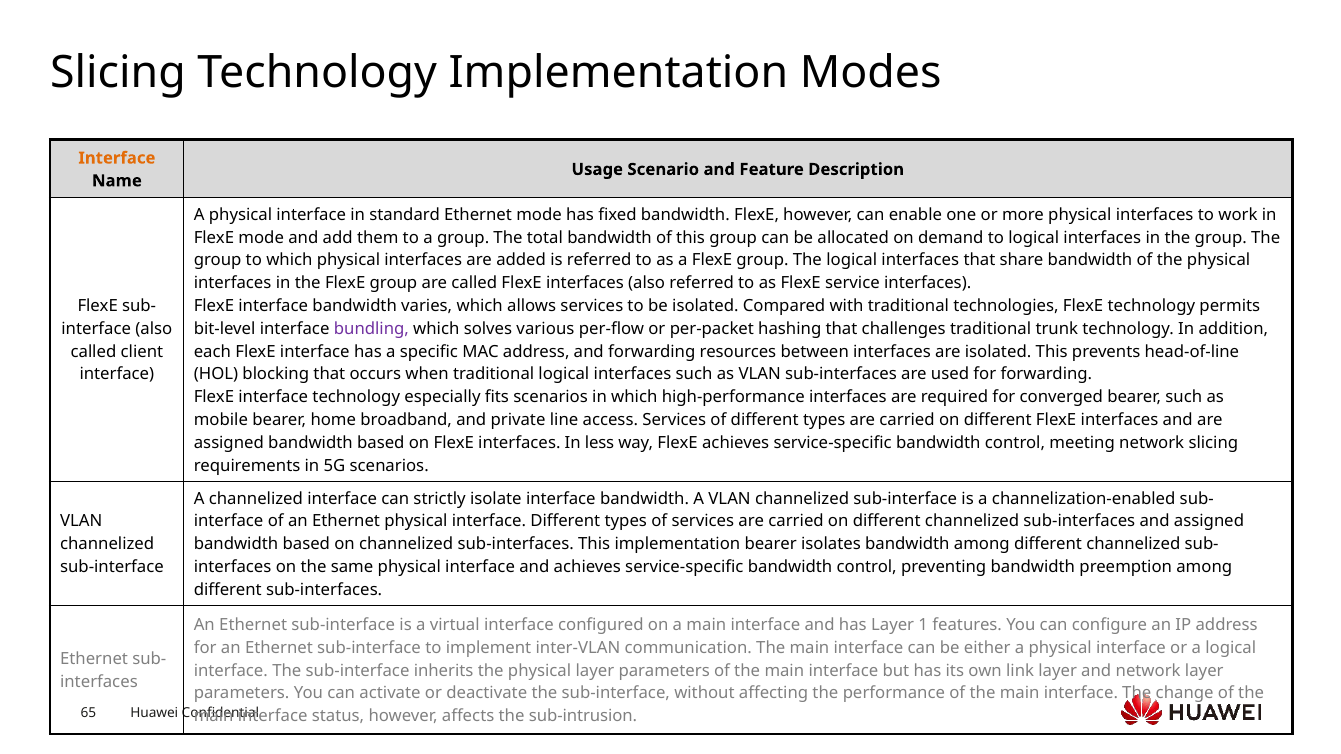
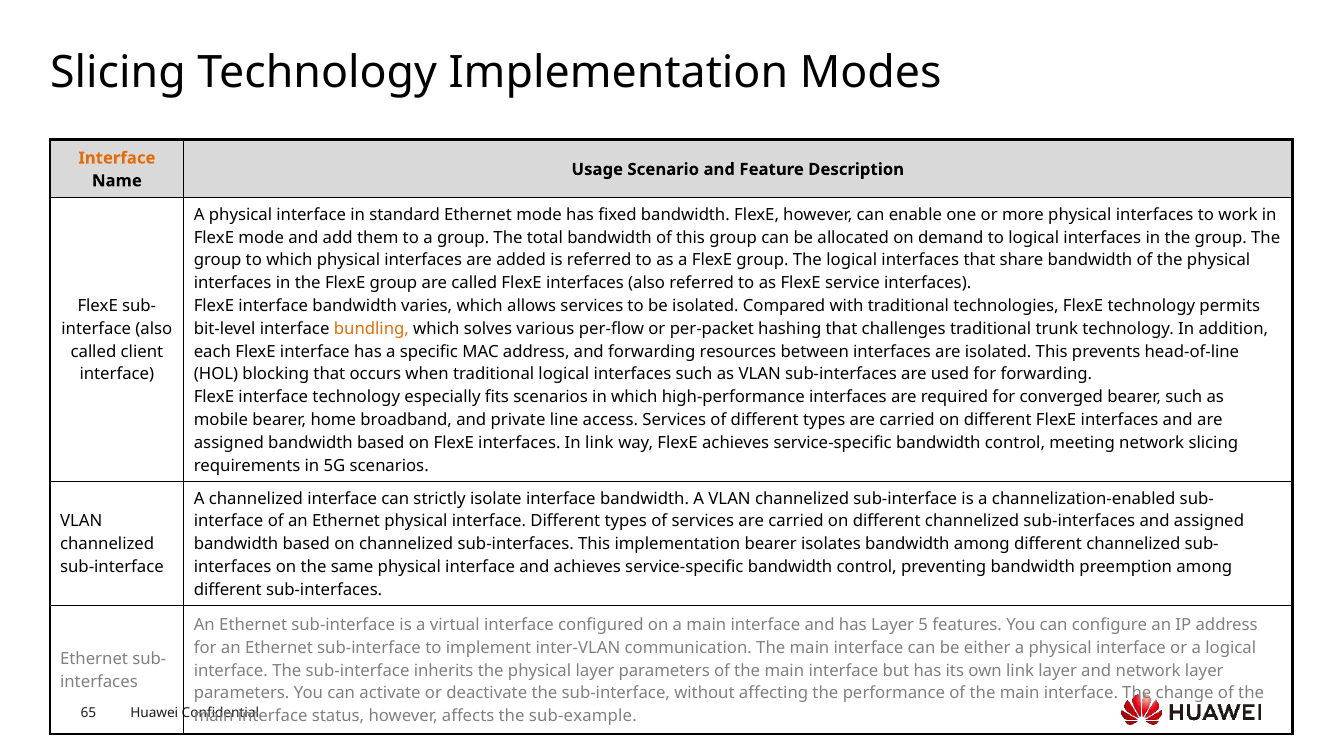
bundling colour: purple -> orange (371, 329)
In less: less -> link (599, 443)
1: 1 -> 5 (923, 625)
sub-intrusion: sub-intrusion -> sub-example (583, 716)
